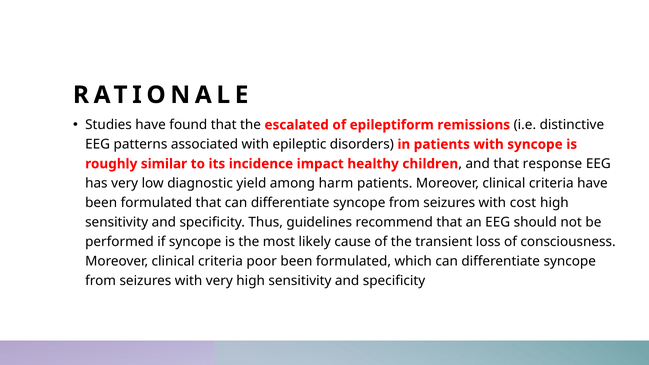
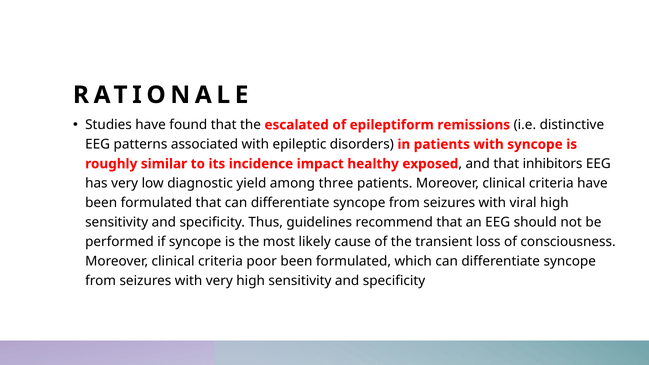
children: children -> exposed (430, 164)
response: response -> inhibitors (553, 164)
harm: harm -> three (336, 183)
cost: cost -> viral (523, 203)
